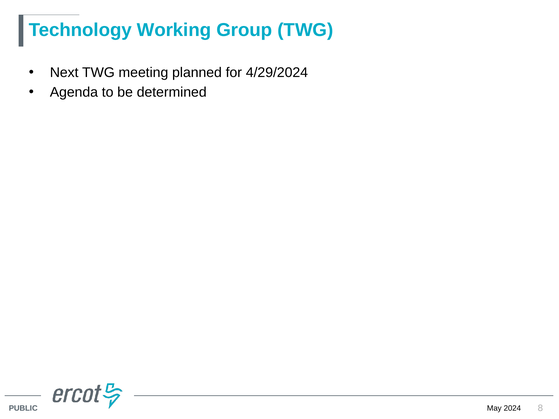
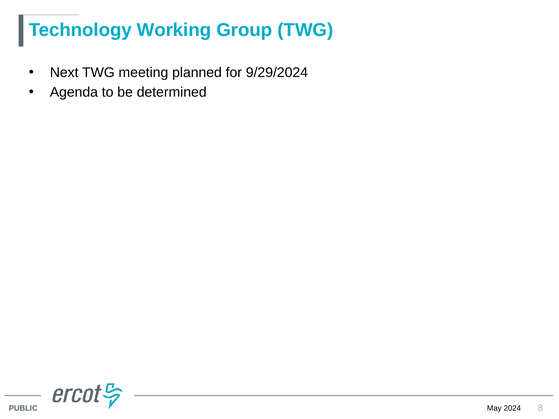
4/29/2024: 4/29/2024 -> 9/29/2024 (277, 73)
